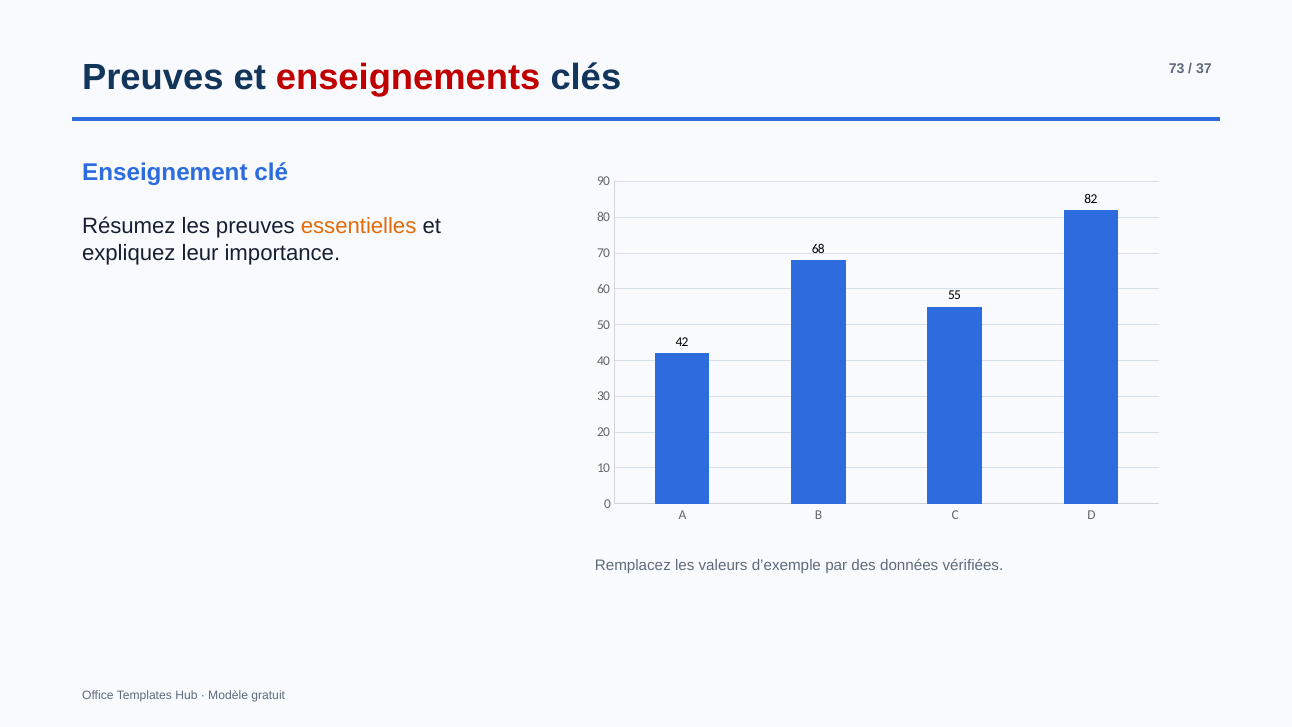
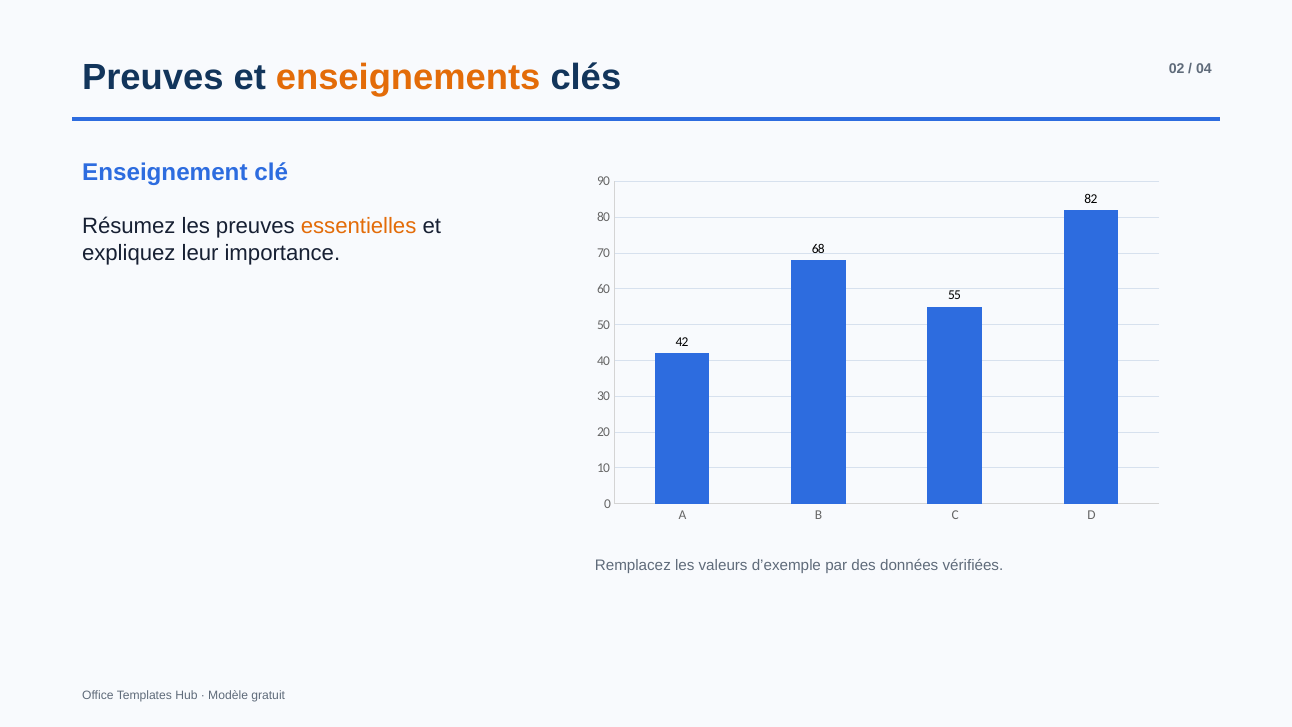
enseignements colour: red -> orange (408, 78)
73: 73 -> 02 (1177, 69)
37: 37 -> 04 (1204, 69)
